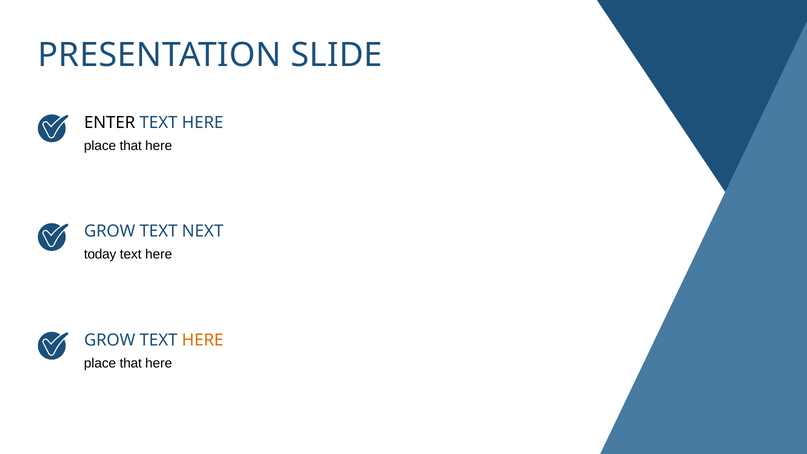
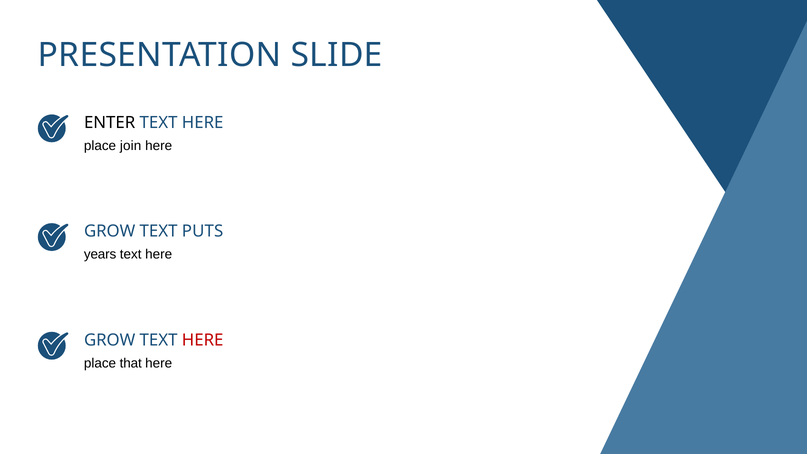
that: that -> join (131, 146)
NEXT: NEXT -> PUTS (203, 231)
today: today -> years (100, 254)
HERE colour: orange -> red (203, 340)
